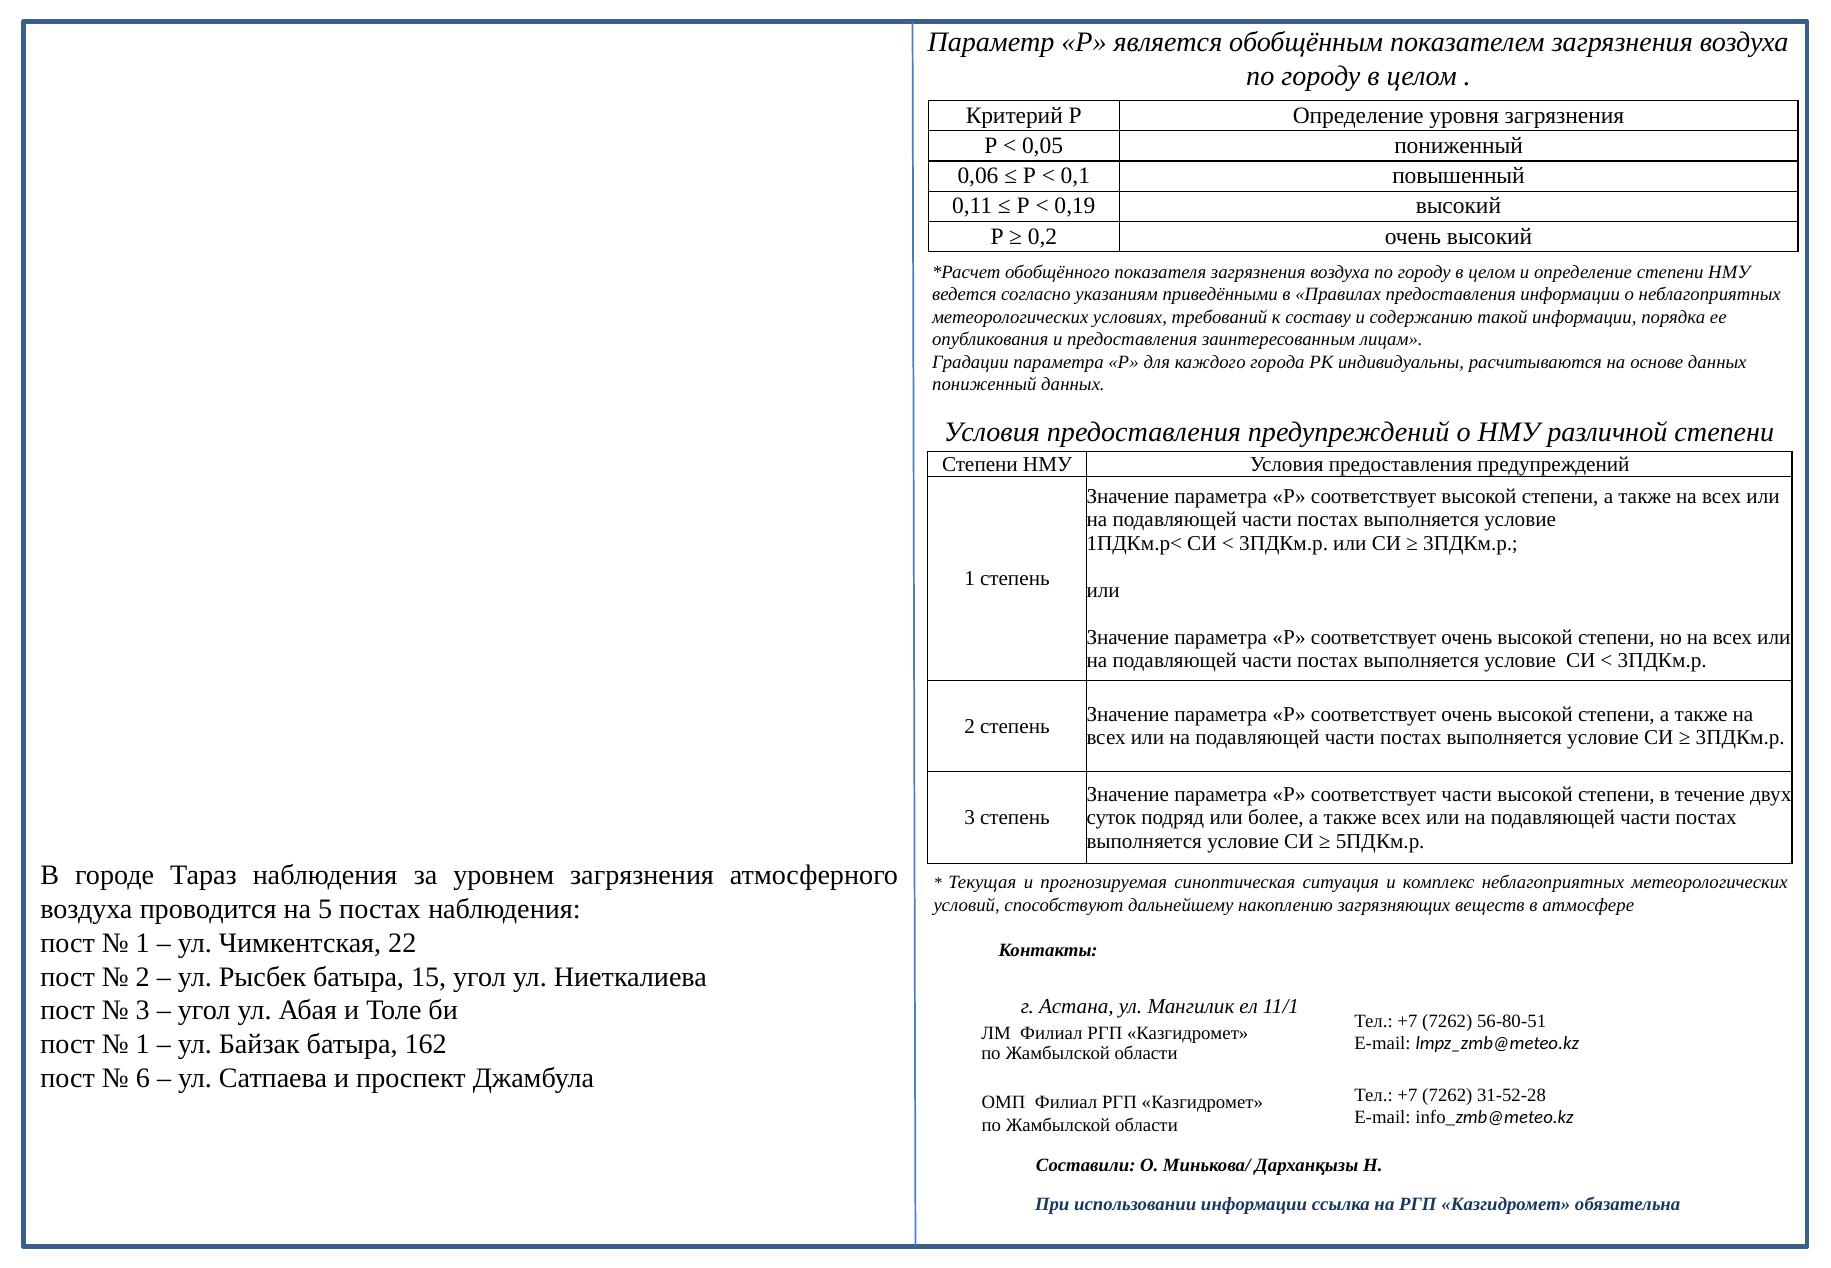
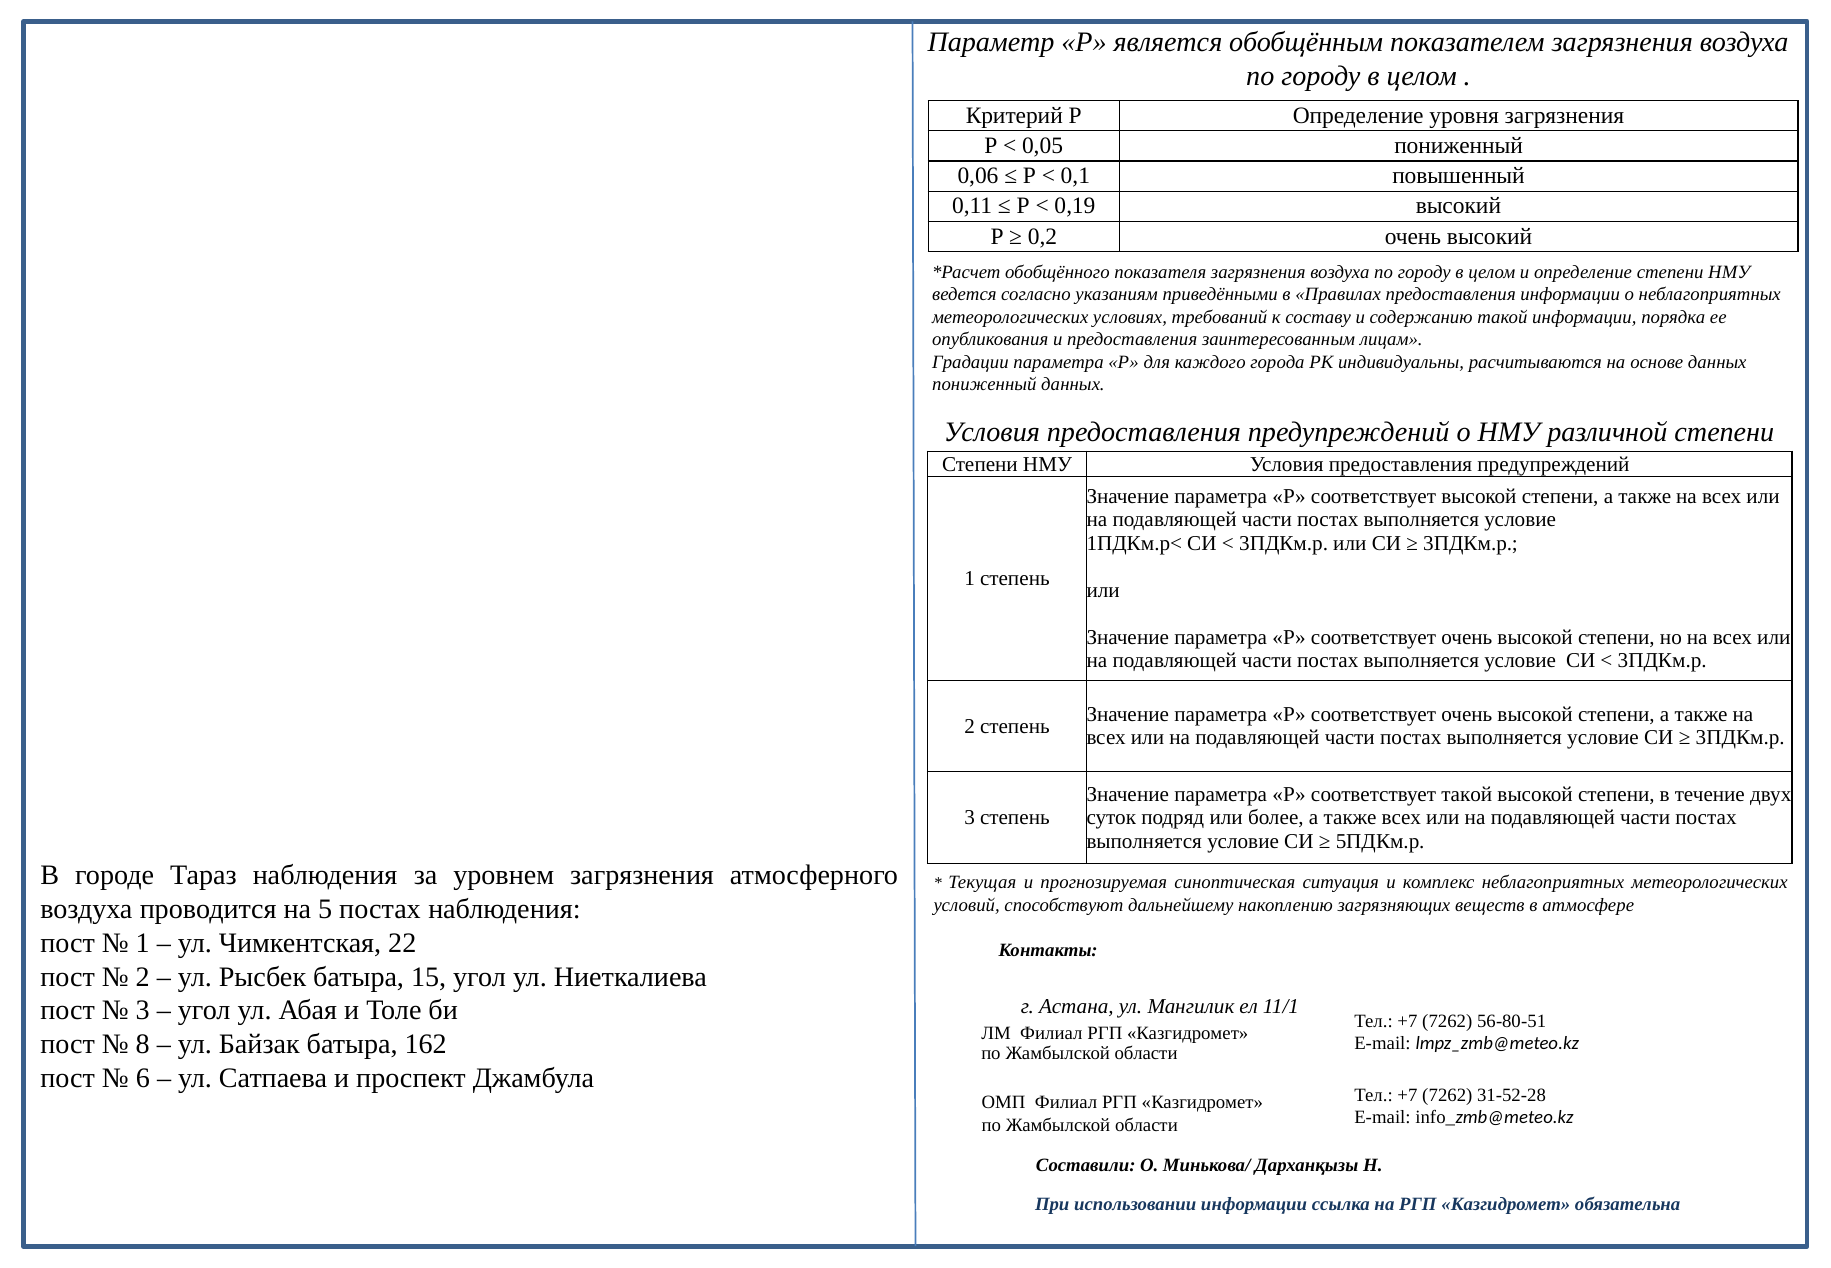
соответствует части: части -> такой (1467, 794)
1: 1 -> 8 (143, 1044)
